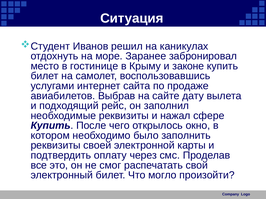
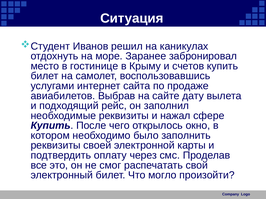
законе: законе -> счетов (188, 66)
